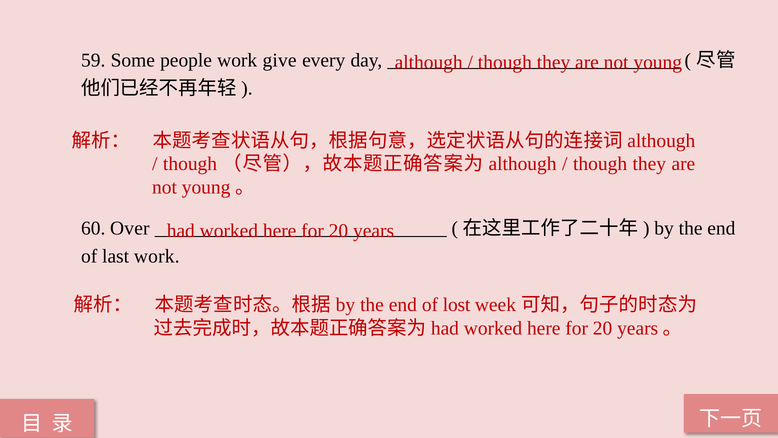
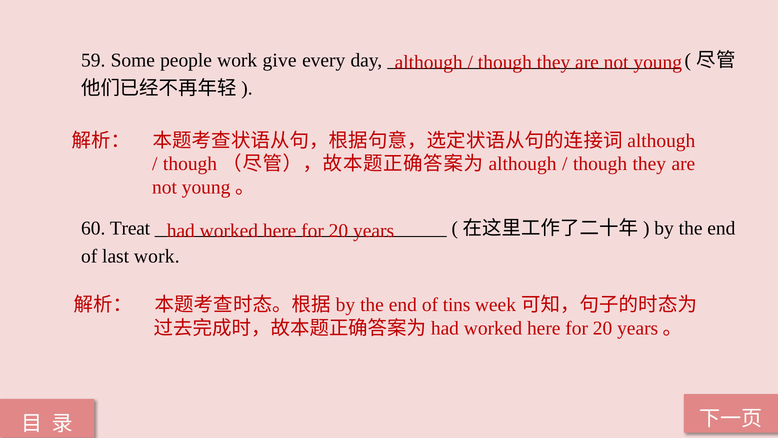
Over: Over -> Treat (130, 228)
lost: lost -> tins (457, 305)
